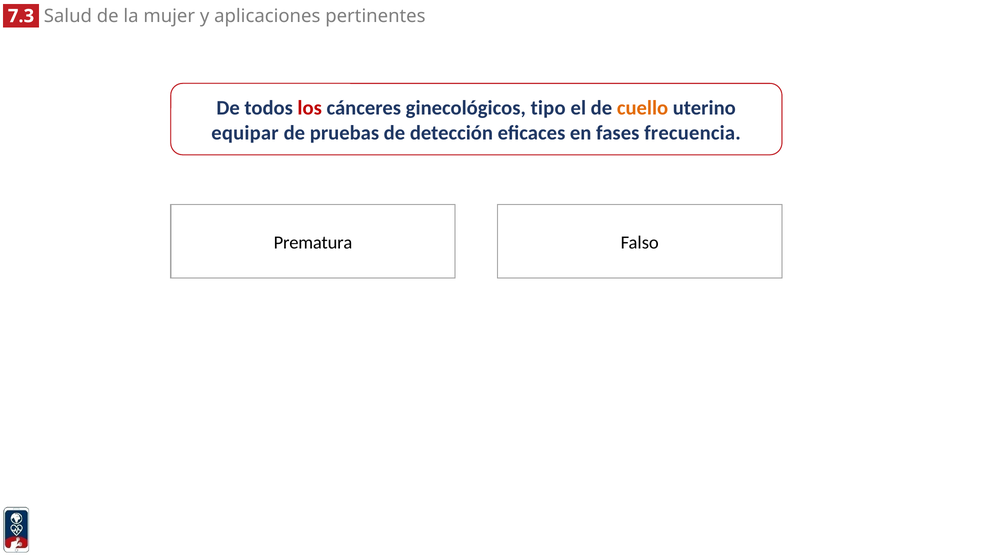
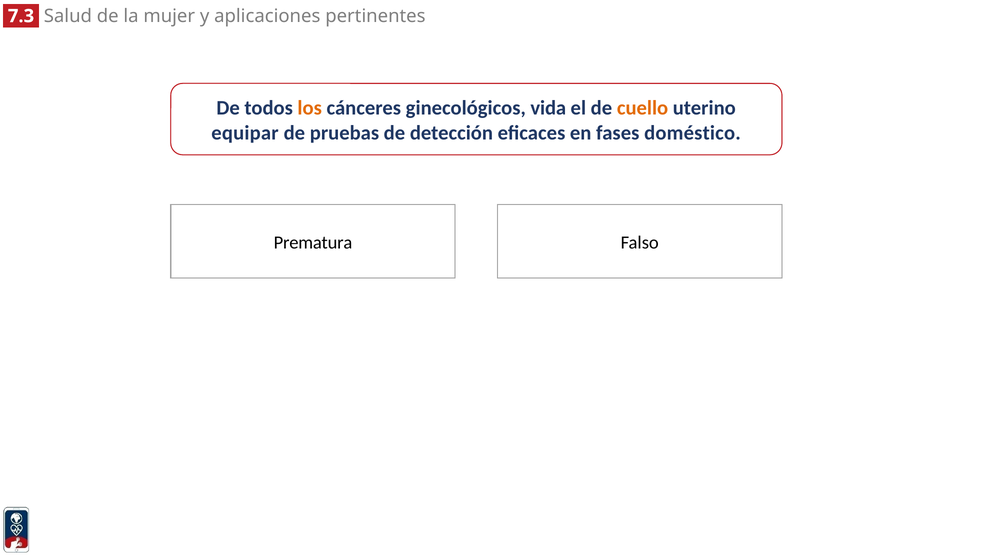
los colour: red -> orange (310, 108)
tipo: tipo -> vida (548, 108)
frecuencia: frecuencia -> doméstico (693, 133)
